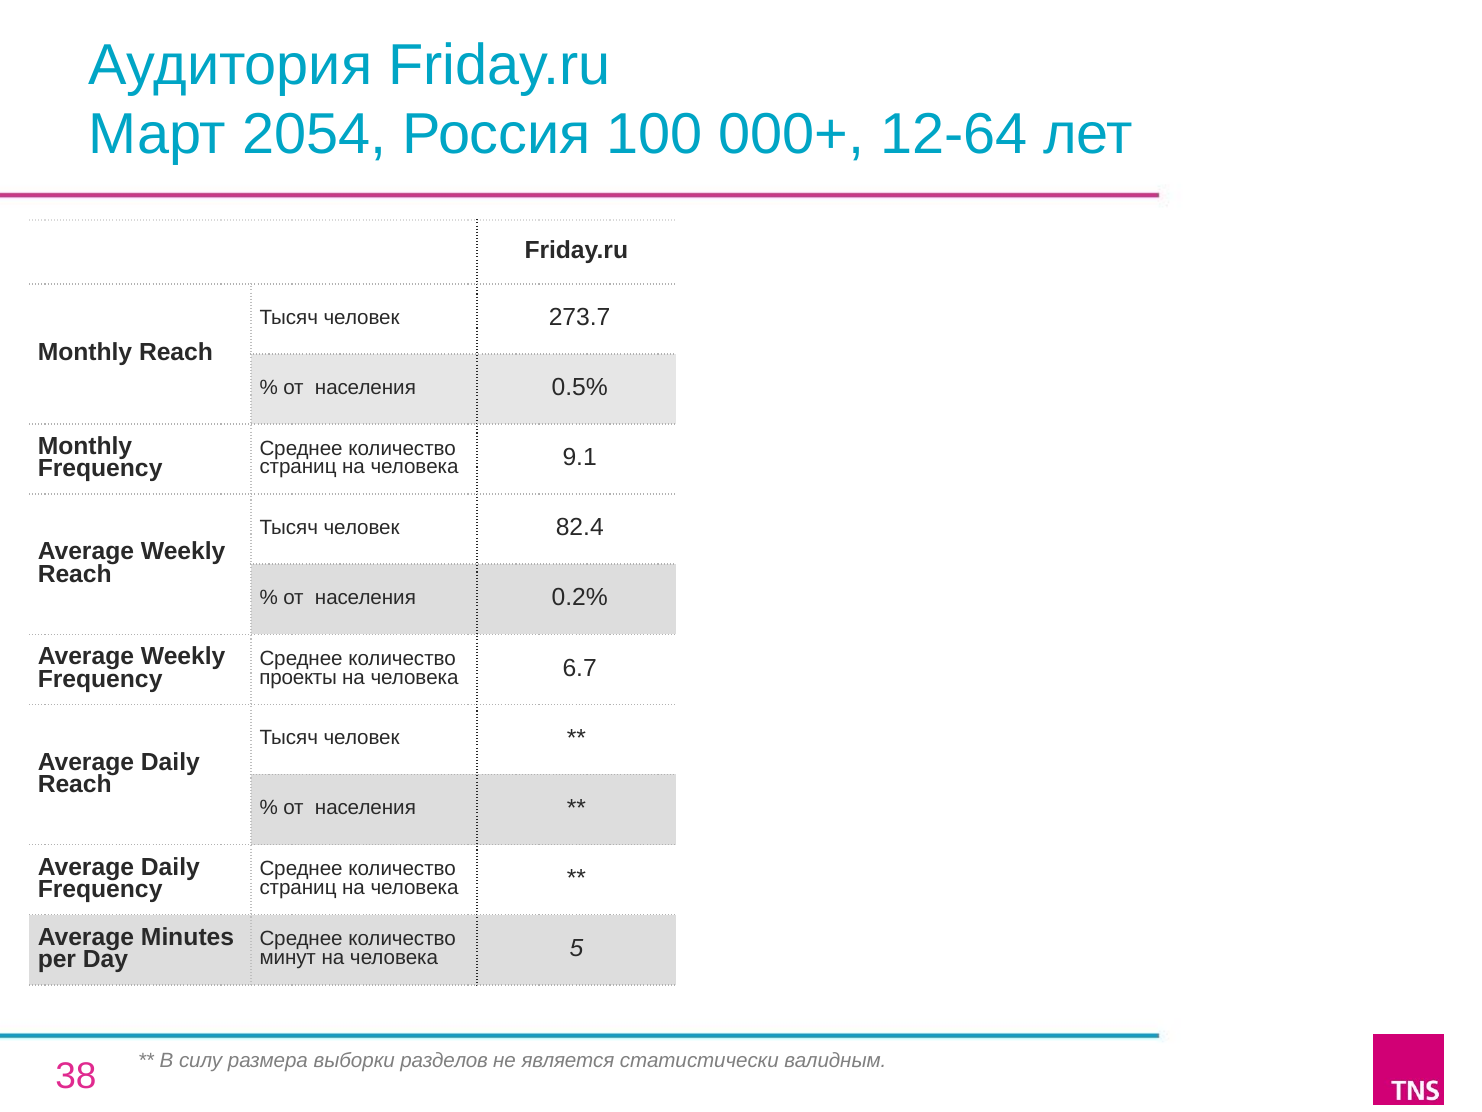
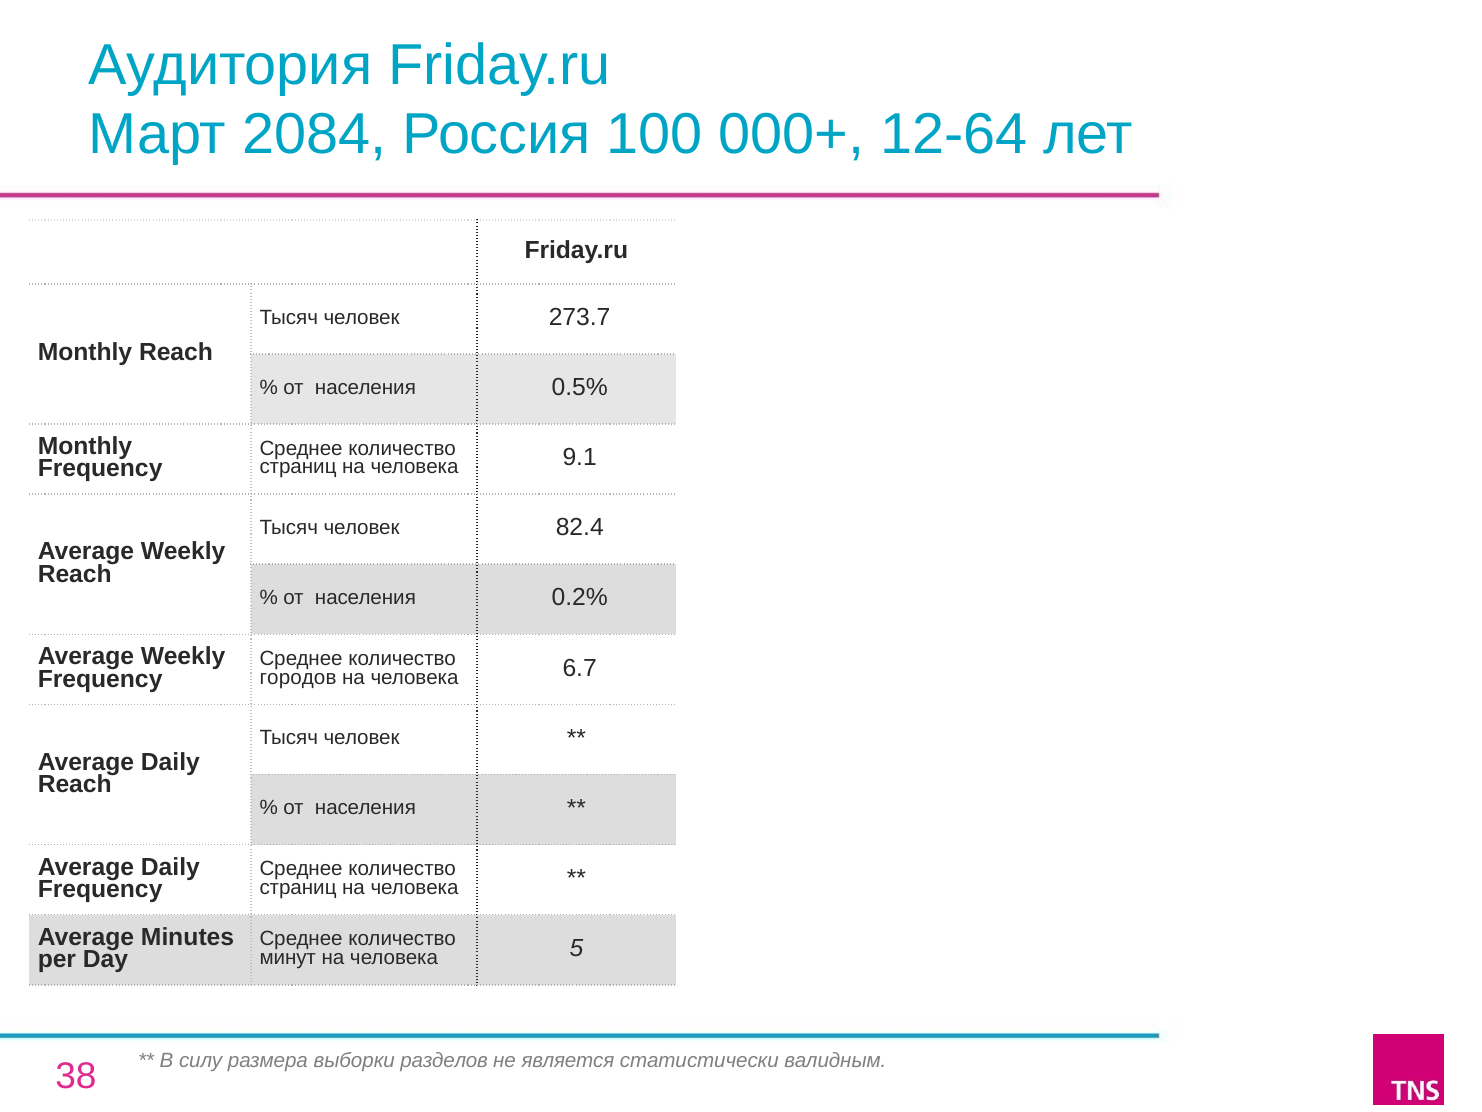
2054: 2054 -> 2084 (314, 135)
проекты: проекты -> городов (298, 677)
